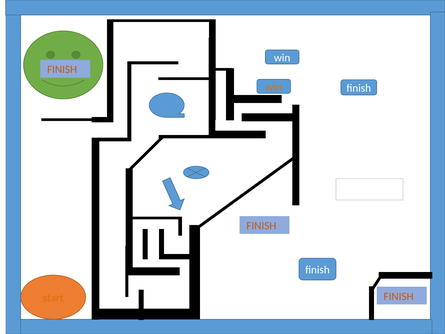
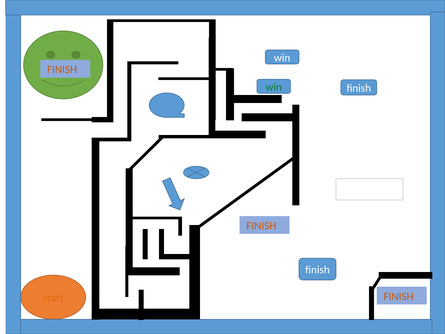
win colour: orange -> green (274, 87)
